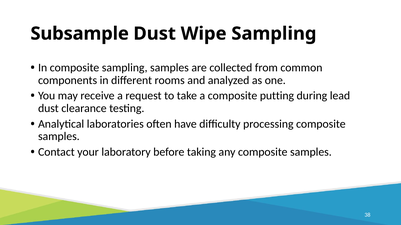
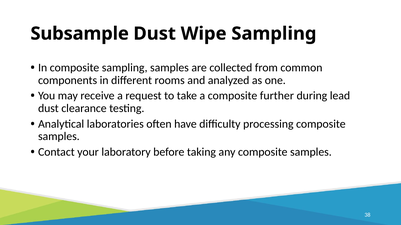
putting: putting -> further (277, 96)
